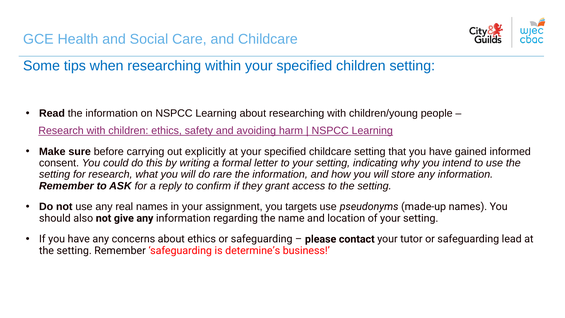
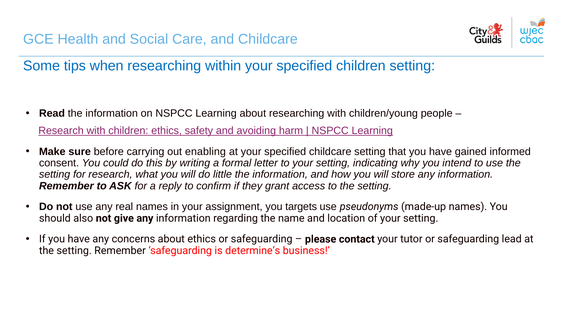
explicitly: explicitly -> enabling (205, 151)
rare: rare -> little (223, 174)
